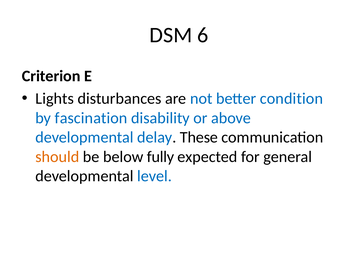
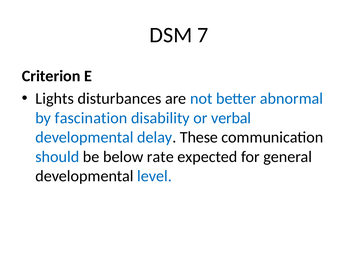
6: 6 -> 7 (203, 35)
condition: condition -> abnormal (292, 99)
above: above -> verbal (231, 118)
should colour: orange -> blue (57, 157)
fully: fully -> rate (160, 157)
